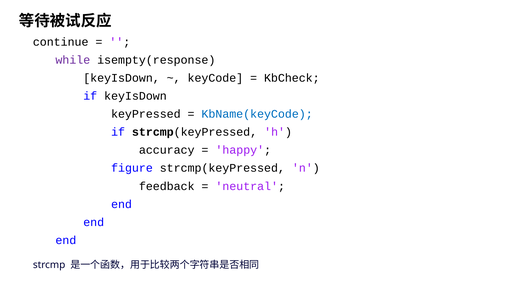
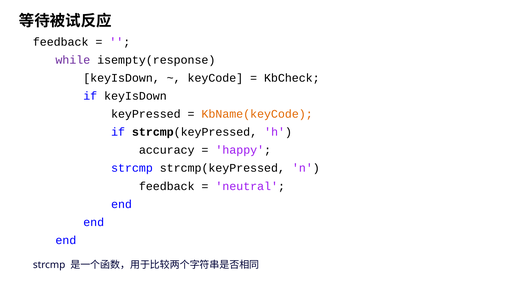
continue: continue -> feedback (61, 42)
KbName(keyCode colour: blue -> orange (257, 114)
figure: figure -> strcmp (132, 168)
